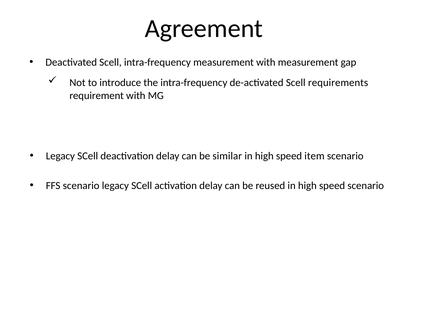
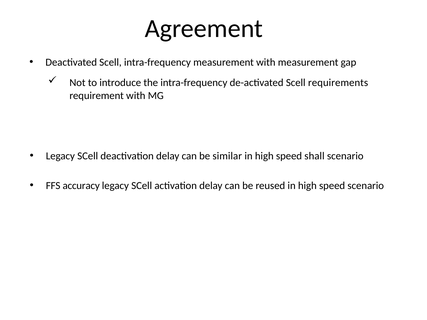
item: item -> shall (314, 156)
FFS scenario: scenario -> accuracy (81, 186)
